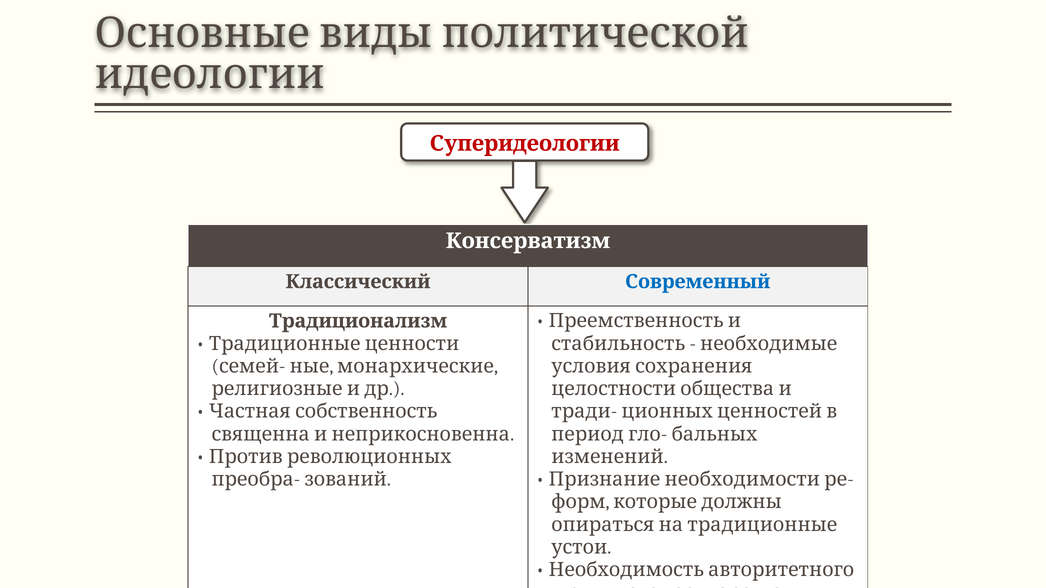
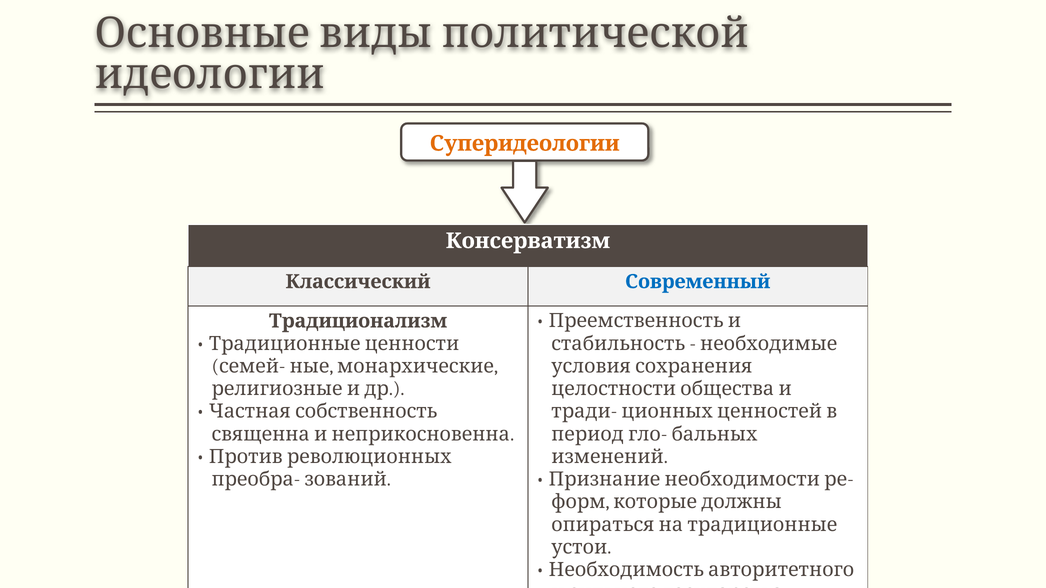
Суперидеологии colour: red -> orange (525, 144)
